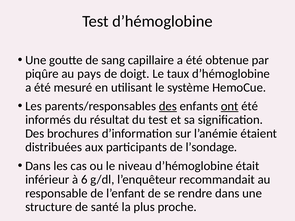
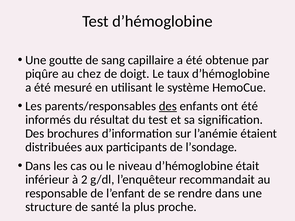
pays: pays -> chez (89, 74)
ont underline: present -> none (230, 106)
6: 6 -> 2 (84, 180)
